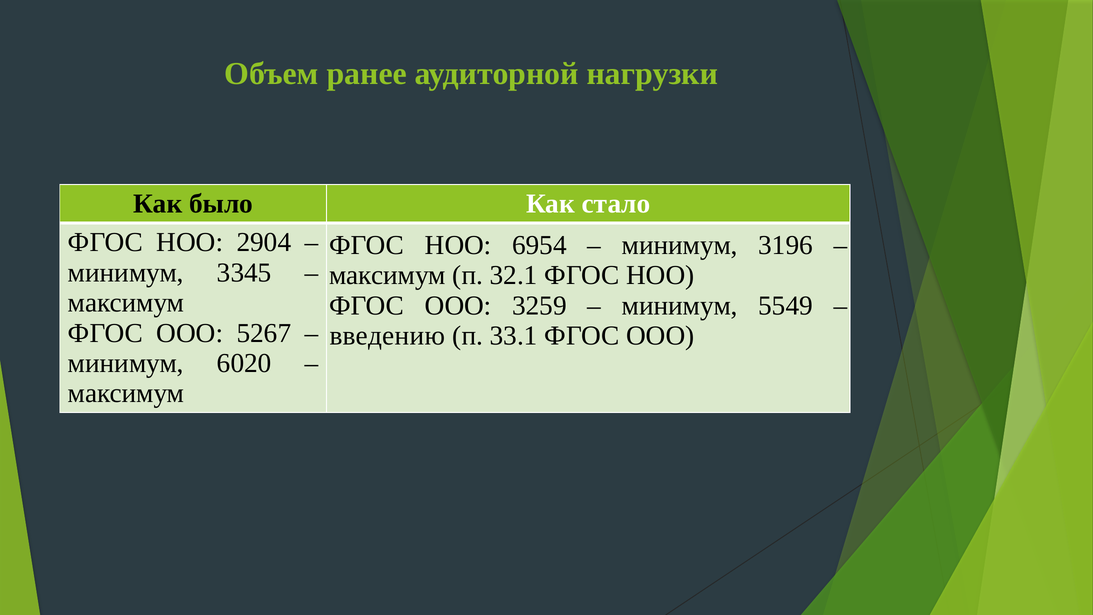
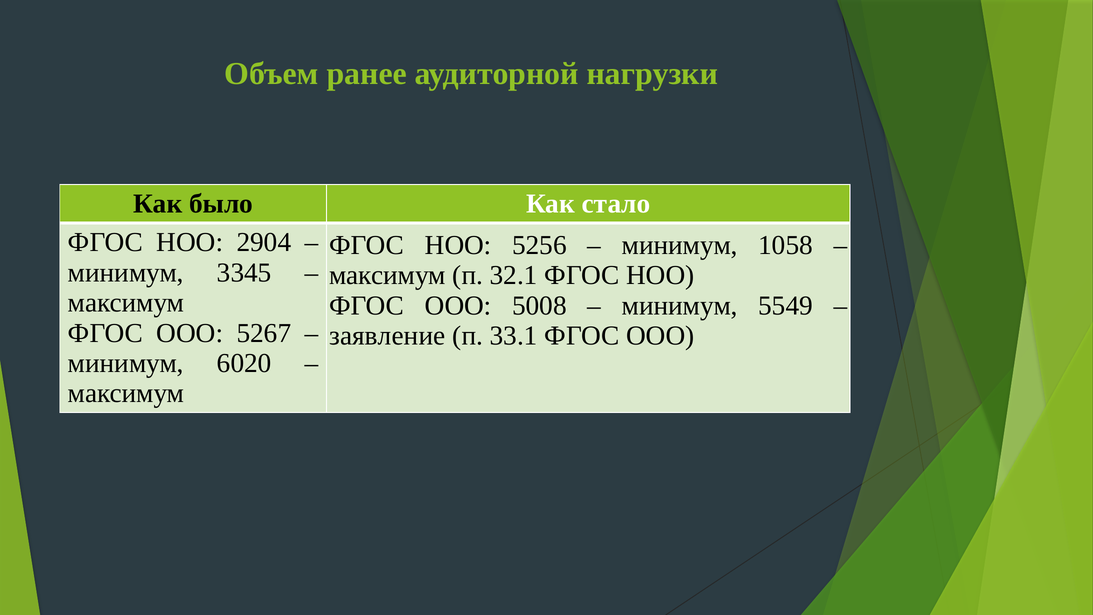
6954: 6954 -> 5256 (539, 245)
3196: 3196 -> 1058 (786, 245)
3259: 3259 -> 5008 (539, 305)
введению: введению -> заявление (387, 336)
